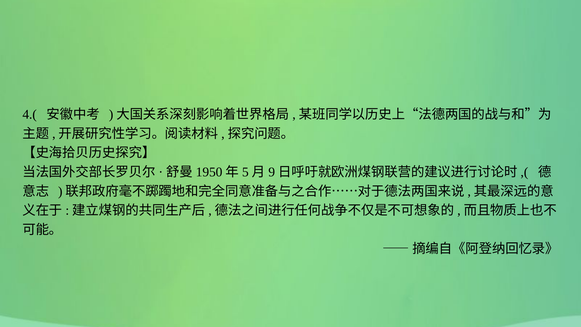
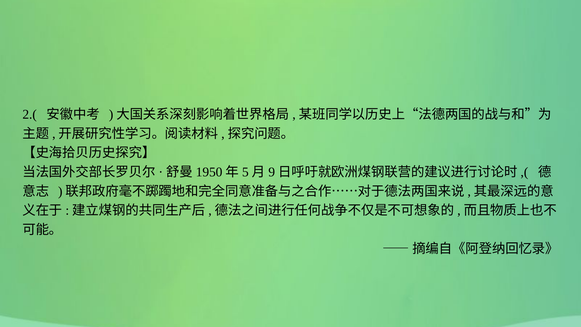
4.(: 4.( -> 2.( (30, 115)
